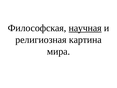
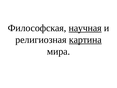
картина underline: none -> present (85, 40)
